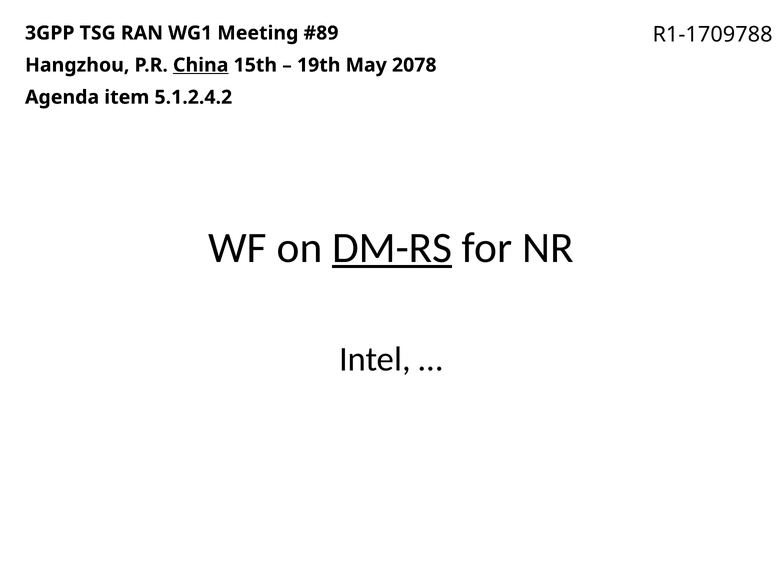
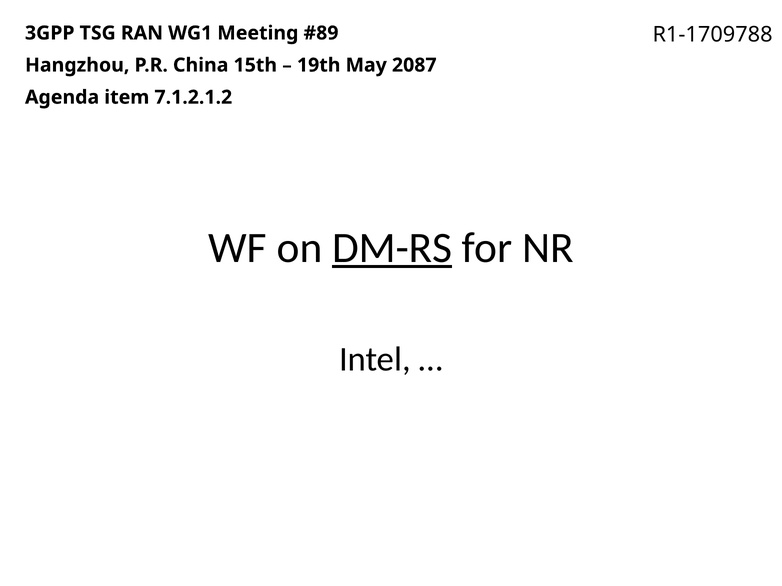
China underline: present -> none (201, 65)
2078: 2078 -> 2087 (414, 65)
5.1.2.4.2: 5.1.2.4.2 -> 7.1.2.1.2 (193, 97)
